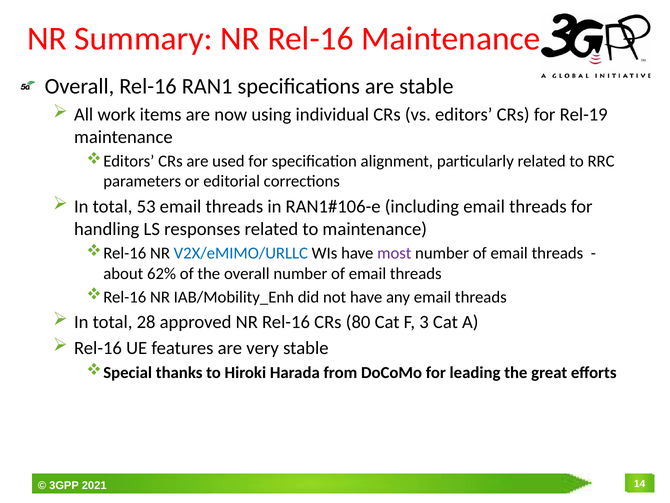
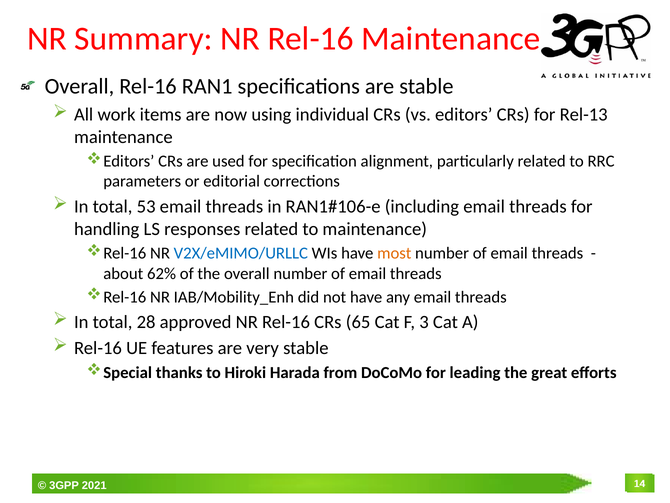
Rel-19: Rel-19 -> Rel-13 (584, 114)
most colour: purple -> orange (394, 253)
80: 80 -> 65 (358, 322)
